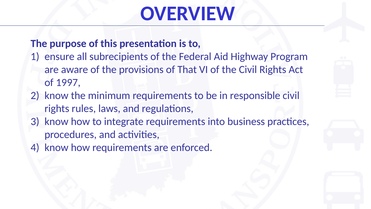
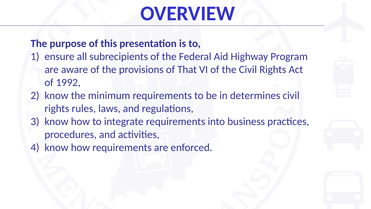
1997: 1997 -> 1992 (68, 82)
responsible: responsible -> determines (255, 95)
